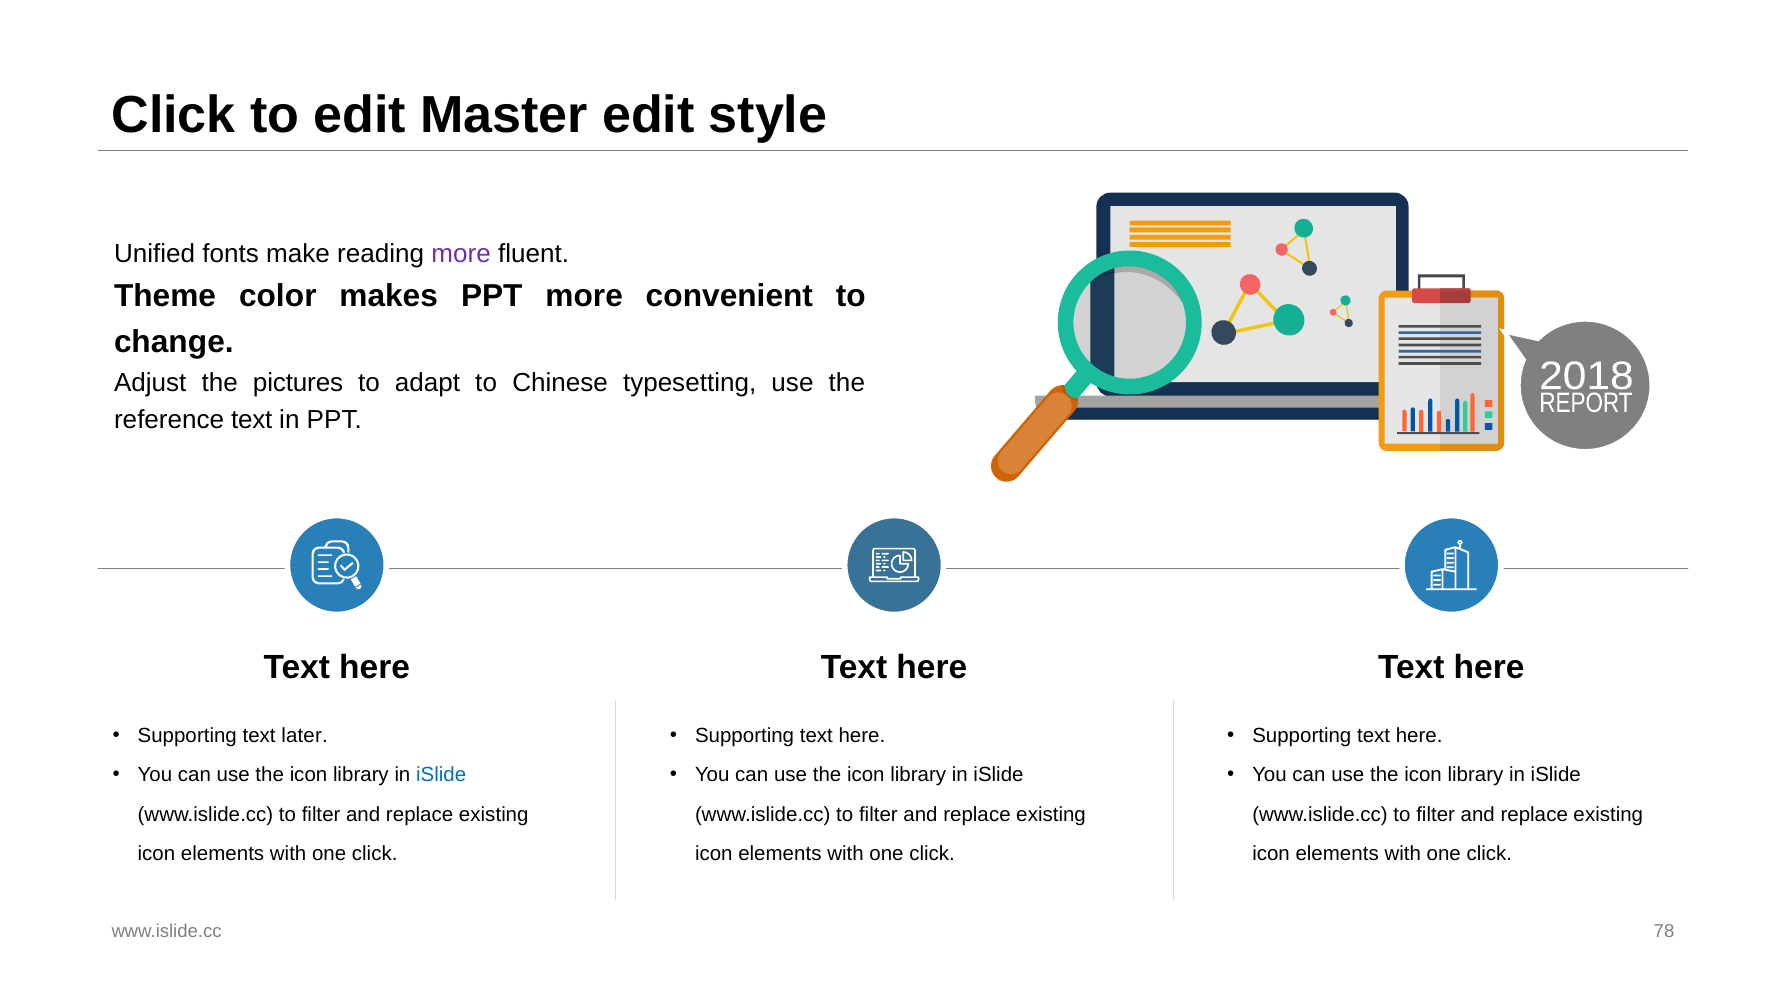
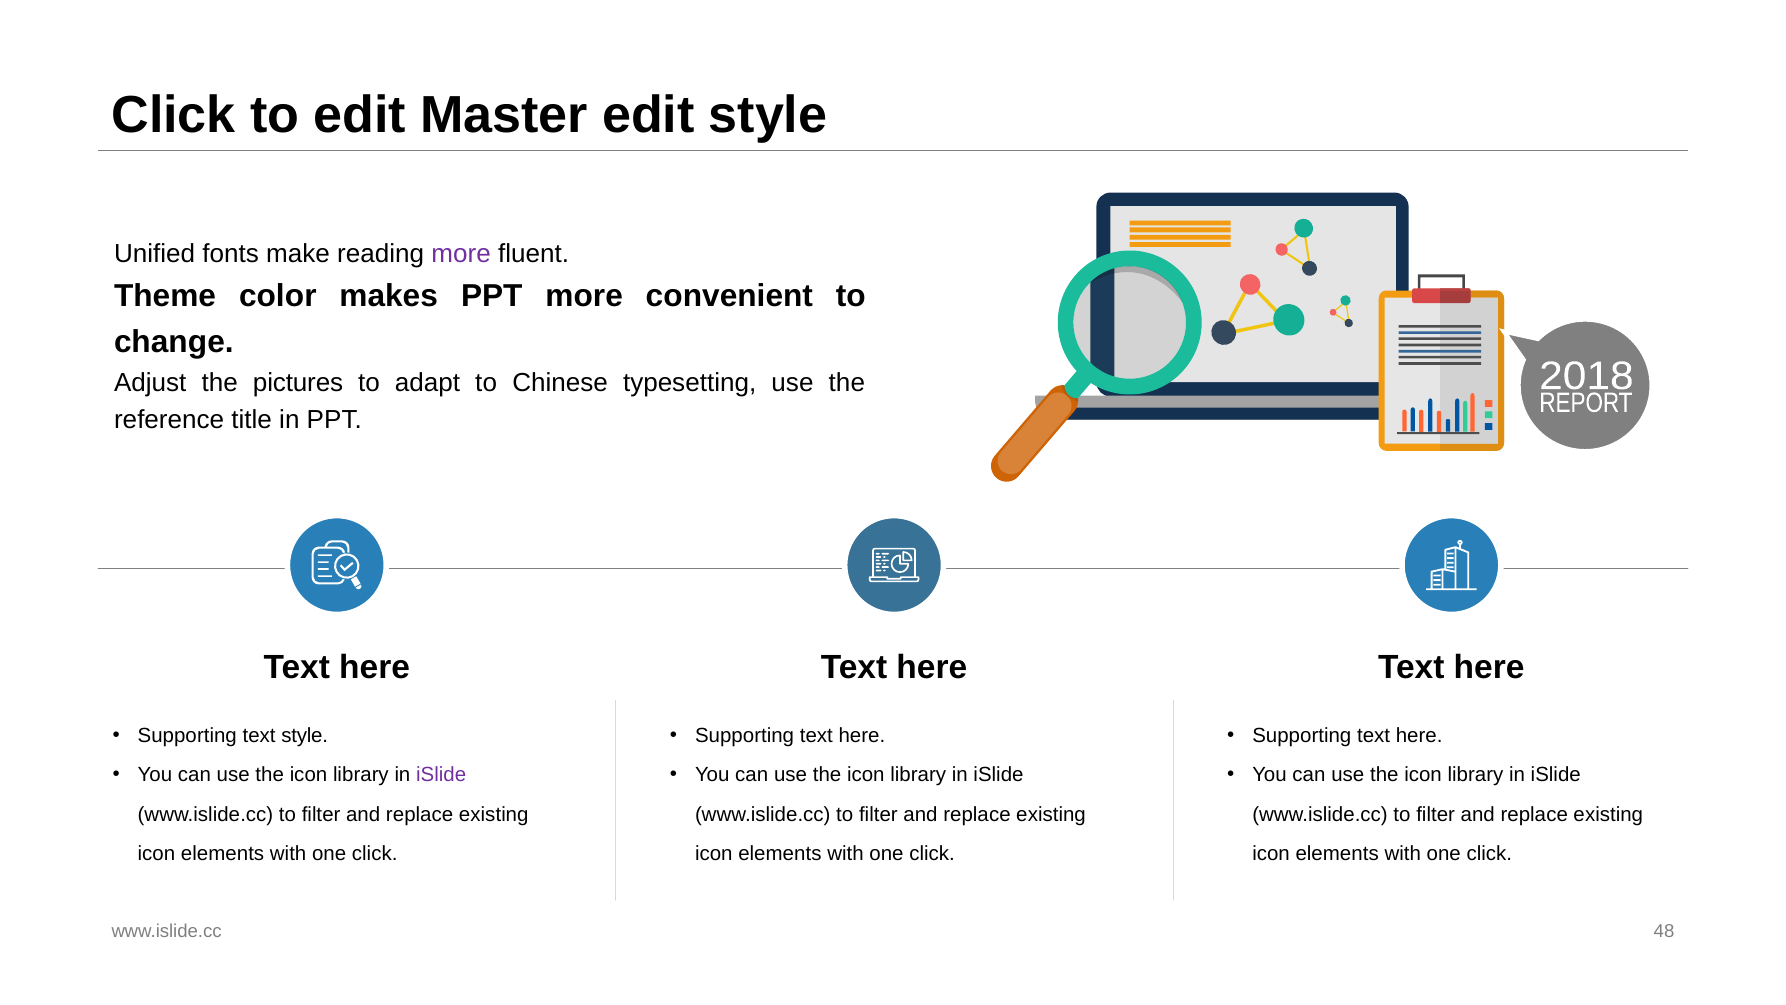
reference text: text -> title (252, 420)
text later: later -> style (305, 735)
iSlide colour: blue -> purple (441, 775)
78: 78 -> 48 (1664, 931)
